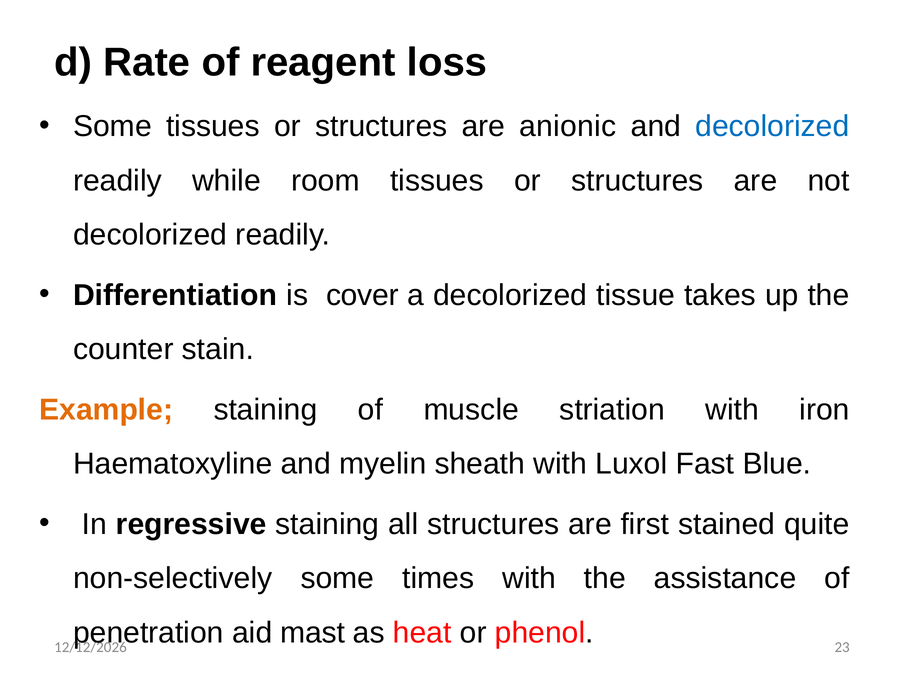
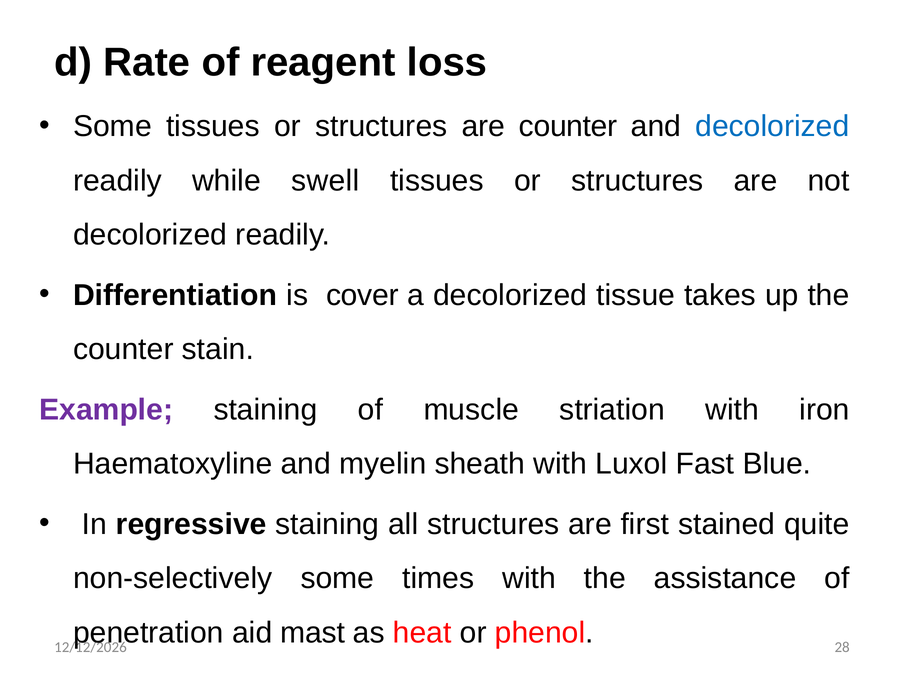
are anionic: anionic -> counter (568, 126)
room: room -> swell (325, 181)
Example colour: orange -> purple (106, 410)
23: 23 -> 28 (842, 647)
